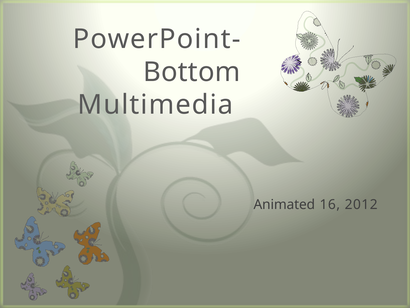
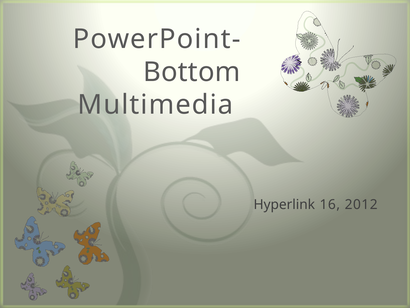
Animated: Animated -> Hyperlink (284, 204)
